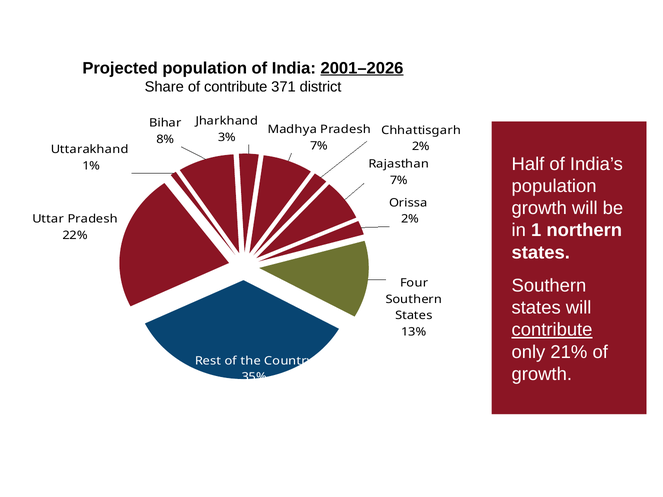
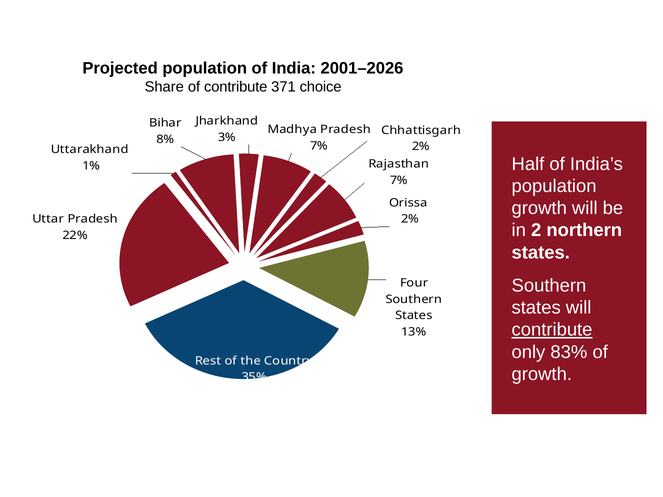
2001–2026 underline: present -> none (362, 68)
district: district -> choice (321, 87)
1: 1 -> 2 (536, 231)
21%: 21% -> 83% (569, 352)
